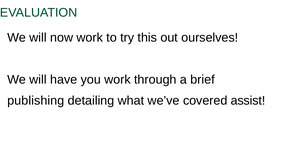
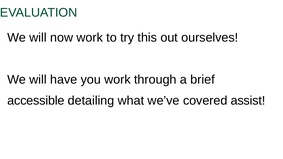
publishing: publishing -> accessible (36, 101)
